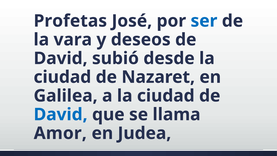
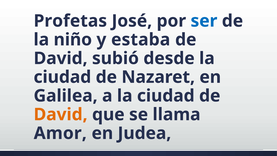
vara: vara -> niño (73, 40)
deseos: deseos -> estaba (141, 40)
David colour: blue -> orange (61, 114)
